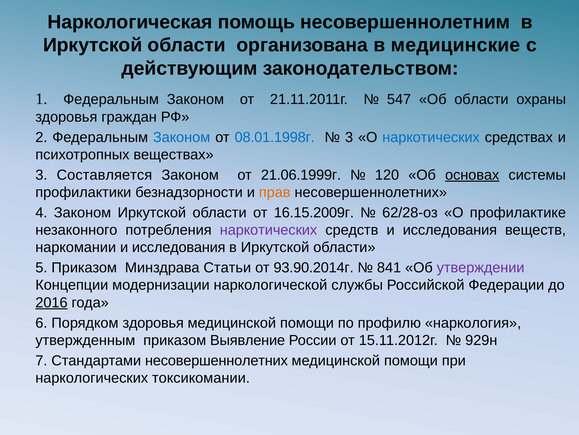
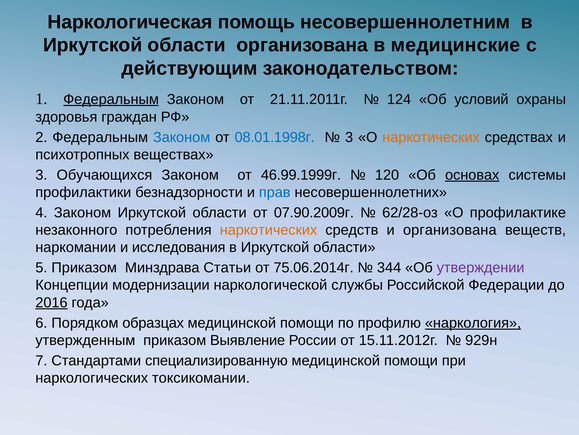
Федеральным underline: none -> present (111, 99)
547: 547 -> 124 (399, 99)
Об области: области -> условий (481, 99)
наркотических colour: blue -> orange (431, 137)
Составляется: Составляется -> Обучающихся (104, 175)
21.06.1999г: 21.06.1999г -> 46.99.1999г (301, 175)
прав colour: orange -> blue (275, 192)
16.15.2009г: 16.15.2009г -> 07.90.2009г (314, 212)
наркотических colour: purple -> orange (269, 230)
средств и исследования: исследования -> организована (450, 230)
93.90.2014г: 93.90.2014г -> 75.06.2014г (314, 267)
841: 841 -> 344 (389, 267)
Порядком здоровья: здоровья -> образцах (153, 322)
наркология underline: none -> present (473, 322)
Стандартами несовершеннолетних: несовершеннолетних -> специализированную (216, 360)
